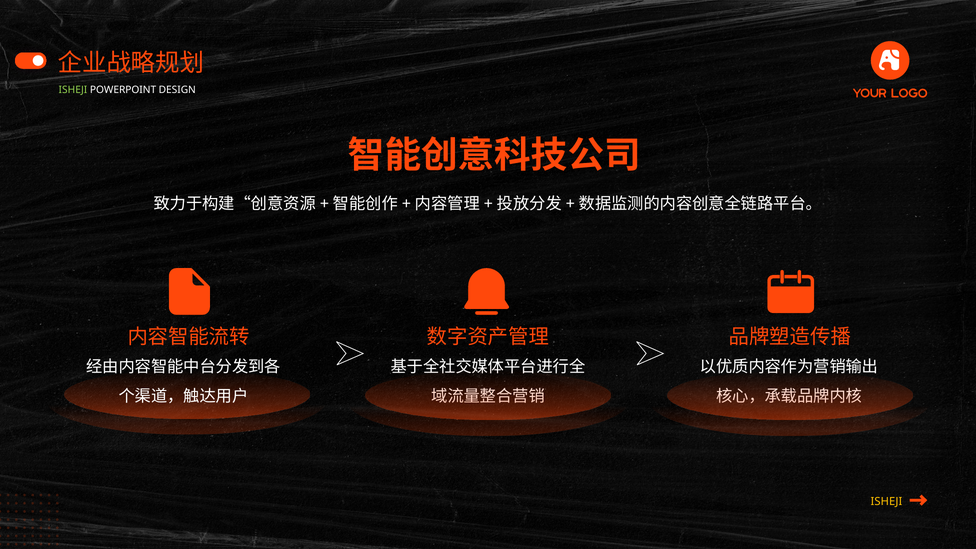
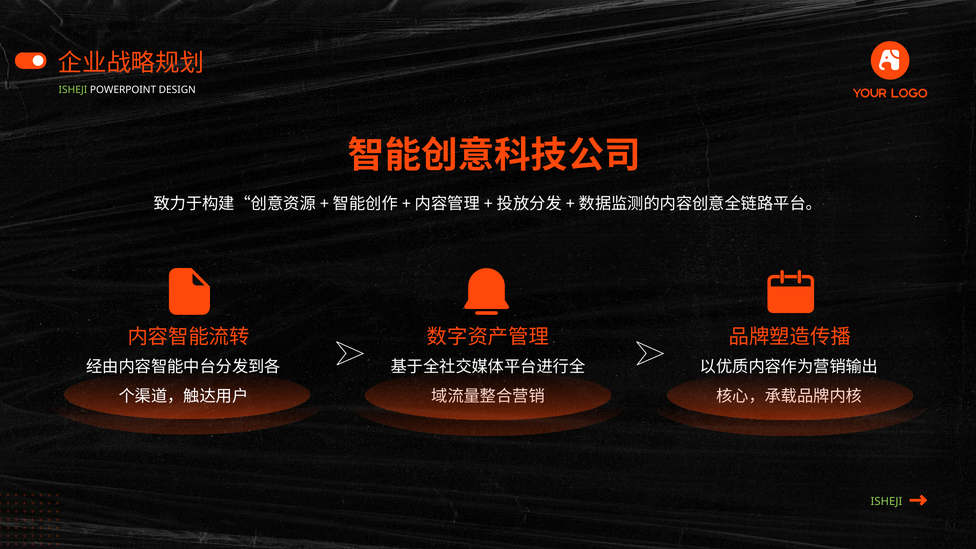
ISHEJI colour: yellow -> light green (886, 502)
